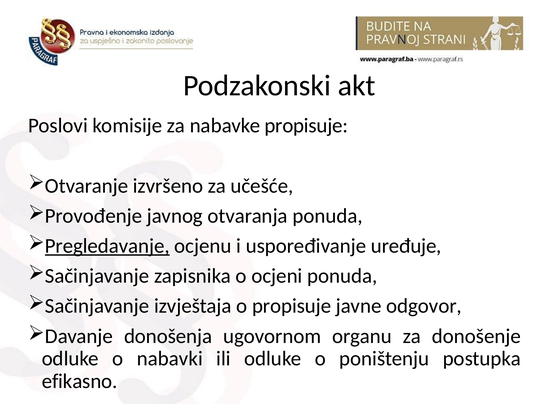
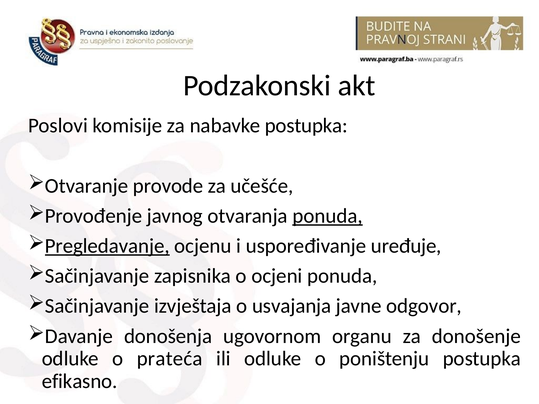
nabavke propisuje: propisuje -> postupka (306, 126)
izvršeno: izvršeno -> provode (168, 186)
ponuda underline: none -> present (328, 216)
o propisuje: propisuje -> usvajanja (292, 306)
nabavki: nabavki -> prateća (170, 359)
